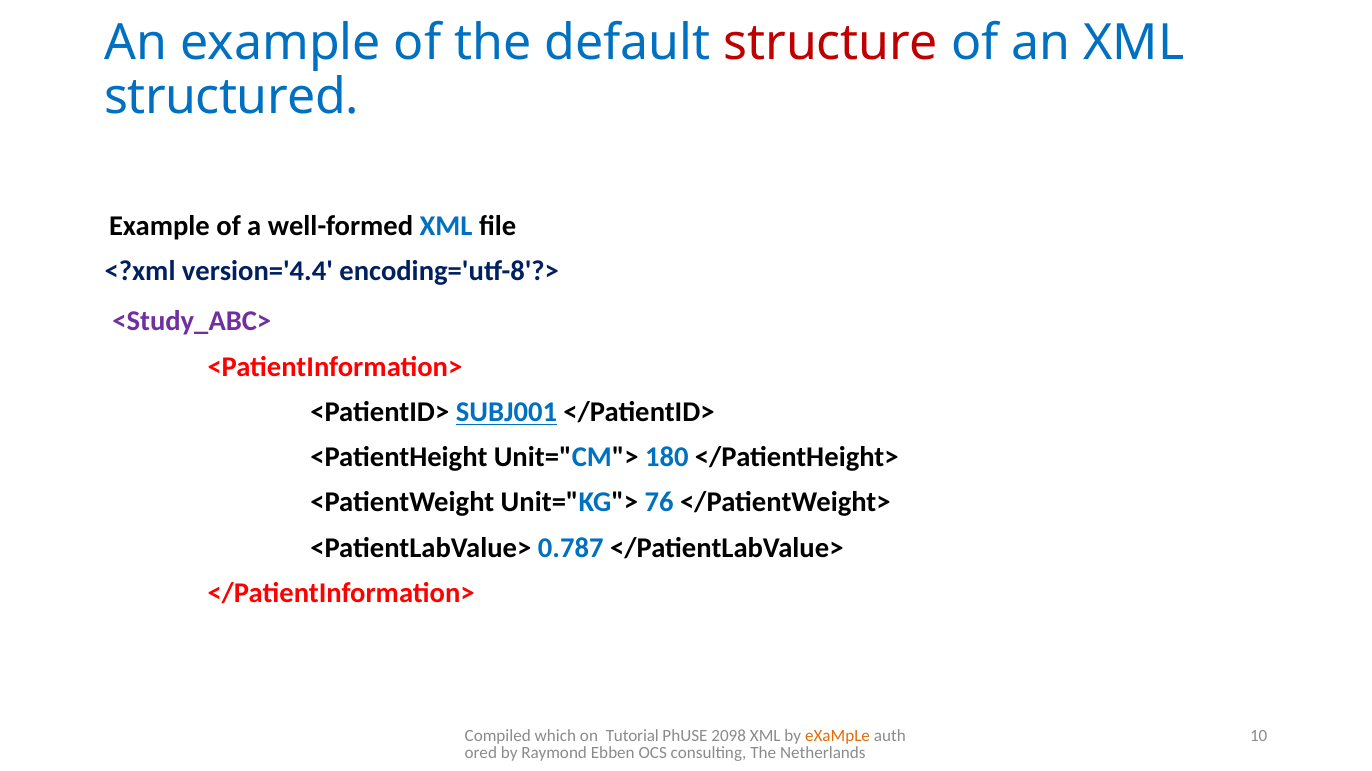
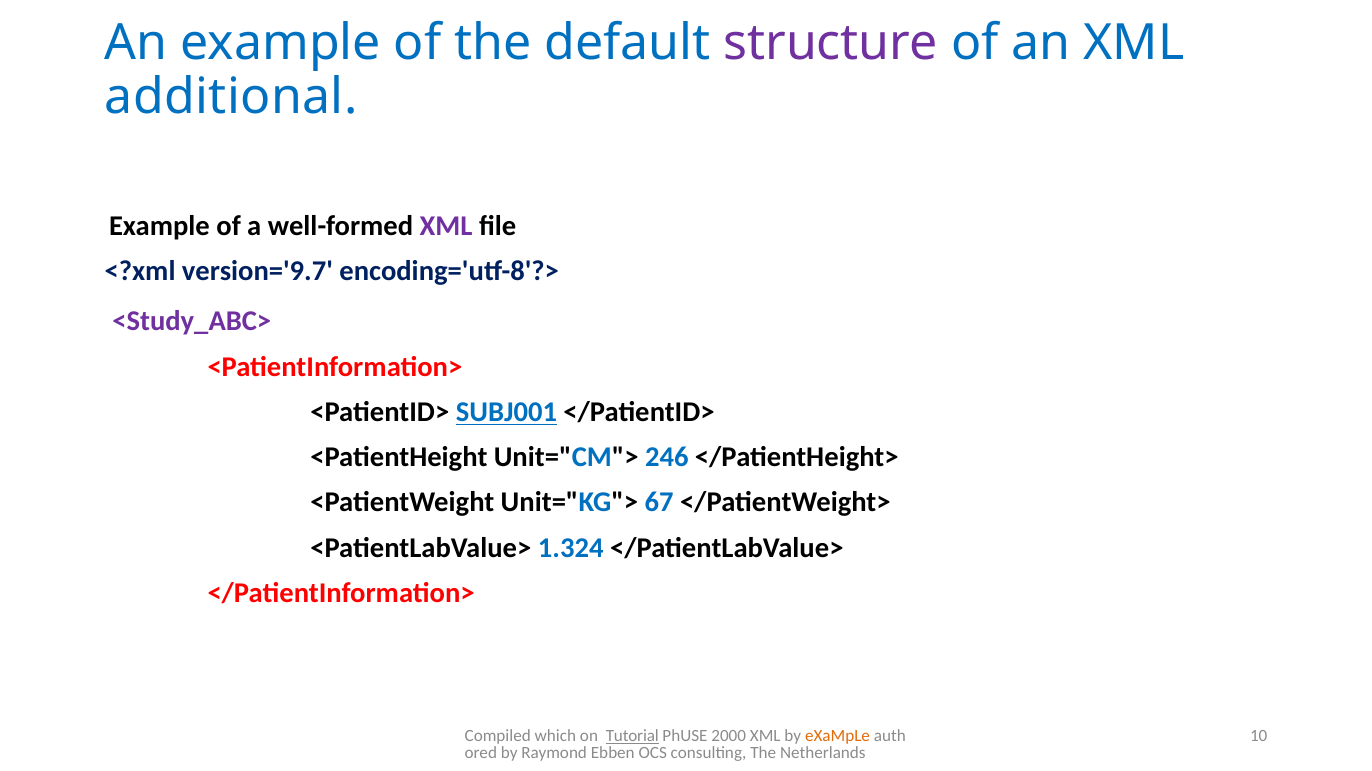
structure colour: red -> purple (831, 43)
structured: structured -> additional (231, 97)
XML colour: blue -> purple (446, 226)
version='4.4: version='4.4 -> version='9.7 (257, 271)
180: 180 -> 246 (667, 458)
76: 76 -> 67 (659, 503)
0.787: 0.787 -> 1.324 (571, 548)
Tutorial underline: none -> present (632, 737)
2098: 2098 -> 2000 (729, 737)
